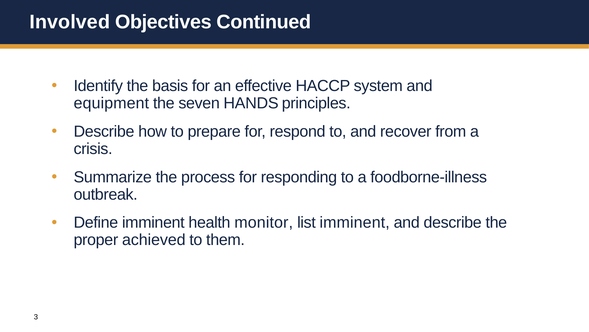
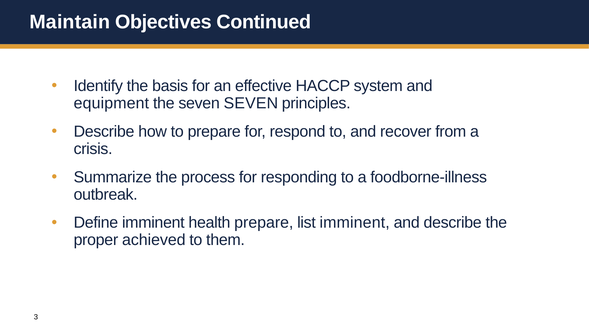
Involved: Involved -> Maintain (70, 22)
seven HANDS: HANDS -> SEVEN (251, 103)
health monitor: monitor -> prepare (264, 222)
